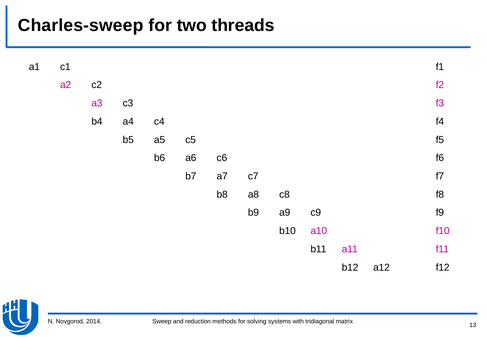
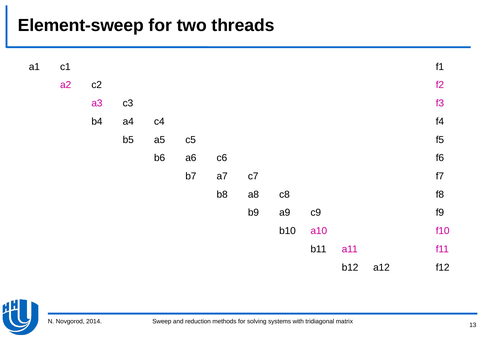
Charles-sweep: Charles-sweep -> Element-sweep (81, 25)
